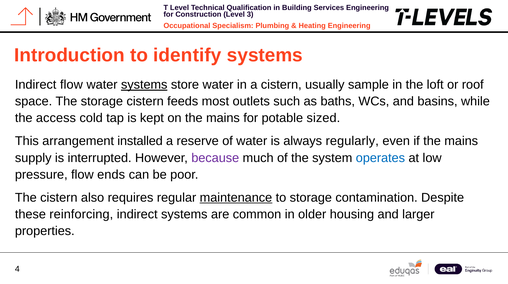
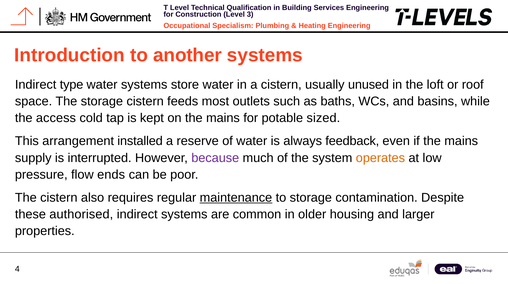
identify: identify -> another (188, 55)
Indirect flow: flow -> type (72, 85)
systems underline: present -> none (144, 85)
sample: sample -> unused (368, 85)
regularly: regularly -> feedback (352, 141)
operates colour: blue -> orange (380, 158)
reinforcing: reinforcing -> authorised (81, 214)
